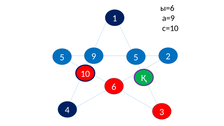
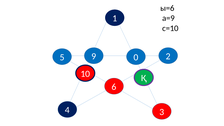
9 5: 5 -> 0 (136, 57)
